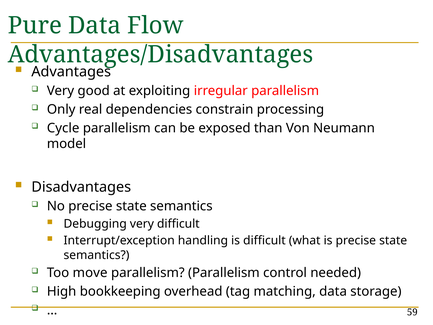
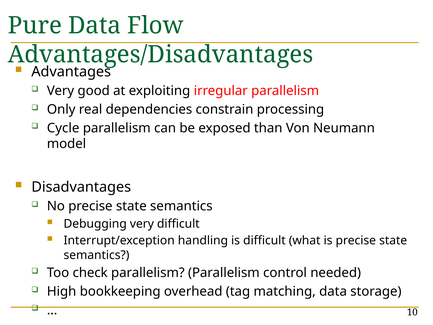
move: move -> check (90, 273)
59: 59 -> 10 (412, 312)
